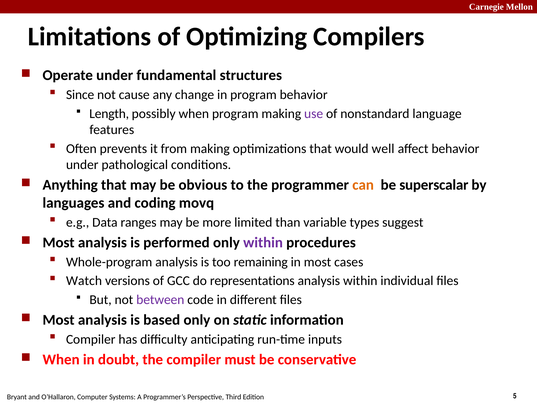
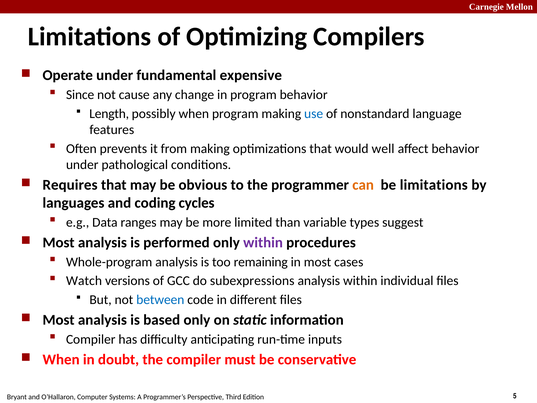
structures: structures -> expensive (251, 75)
use colour: purple -> blue (314, 114)
Anything: Anything -> Requires (70, 185)
be superscalar: superscalar -> limitations (434, 185)
movq: movq -> cycles (197, 203)
representations: representations -> subexpressions (252, 281)
between colour: purple -> blue (160, 300)
